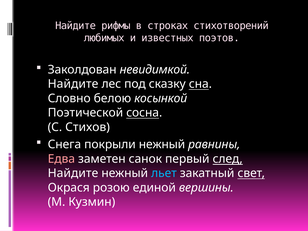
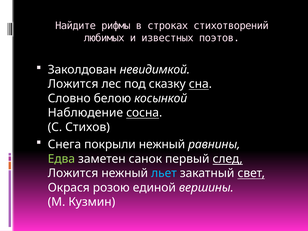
Найдите: Найдите -> Ложится (73, 84)
Поэтической: Поэтической -> Наблюдение (85, 113)
Едва colour: pink -> light green (61, 159)
Найдите: Найдите -> Ложится (73, 173)
